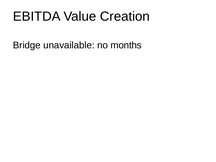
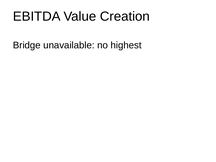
months: months -> highest (126, 45)
